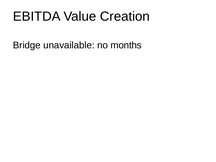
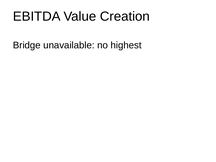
months: months -> highest (126, 45)
